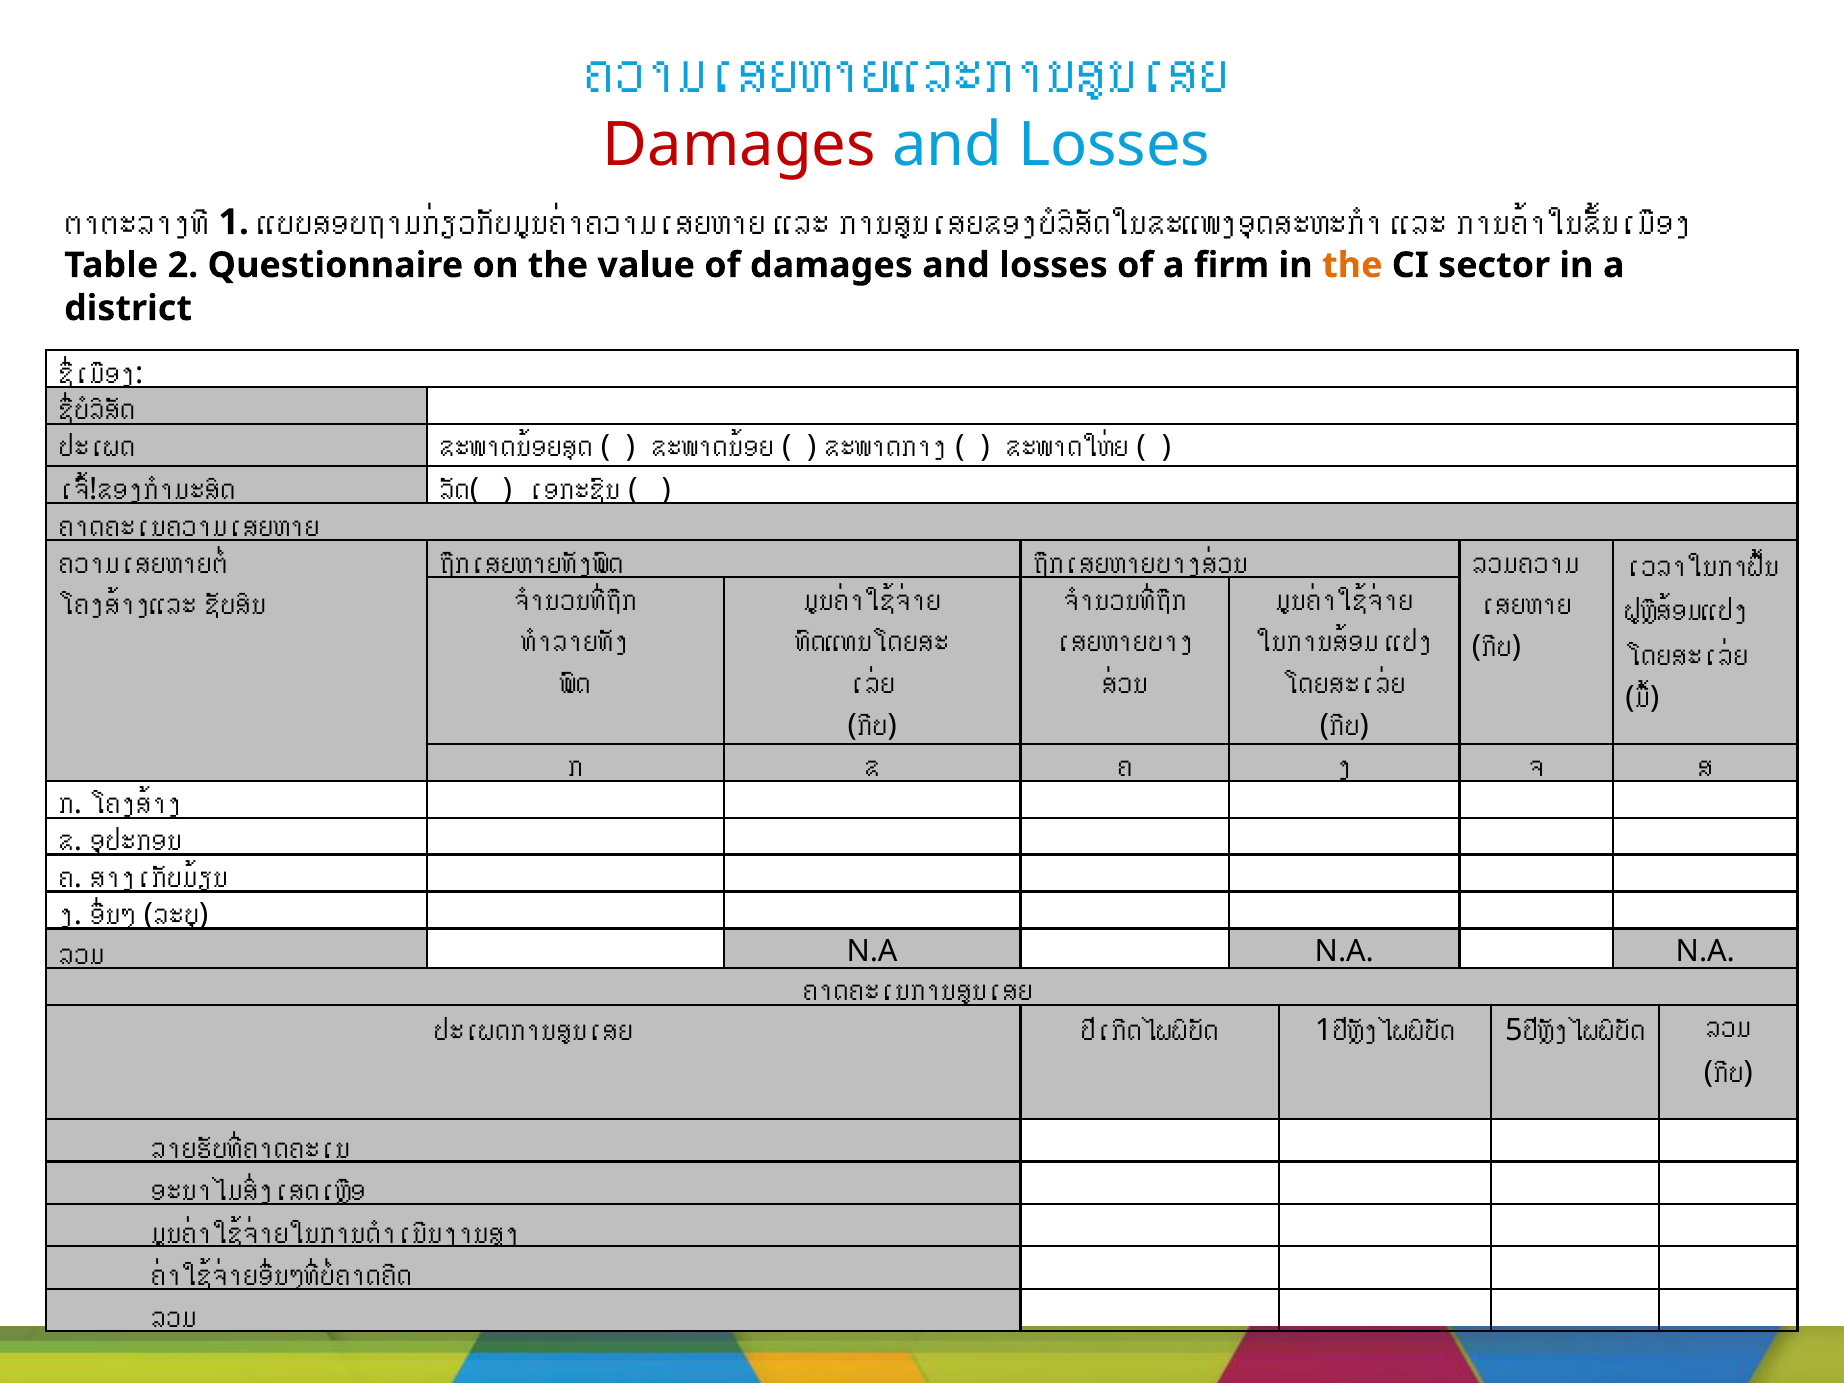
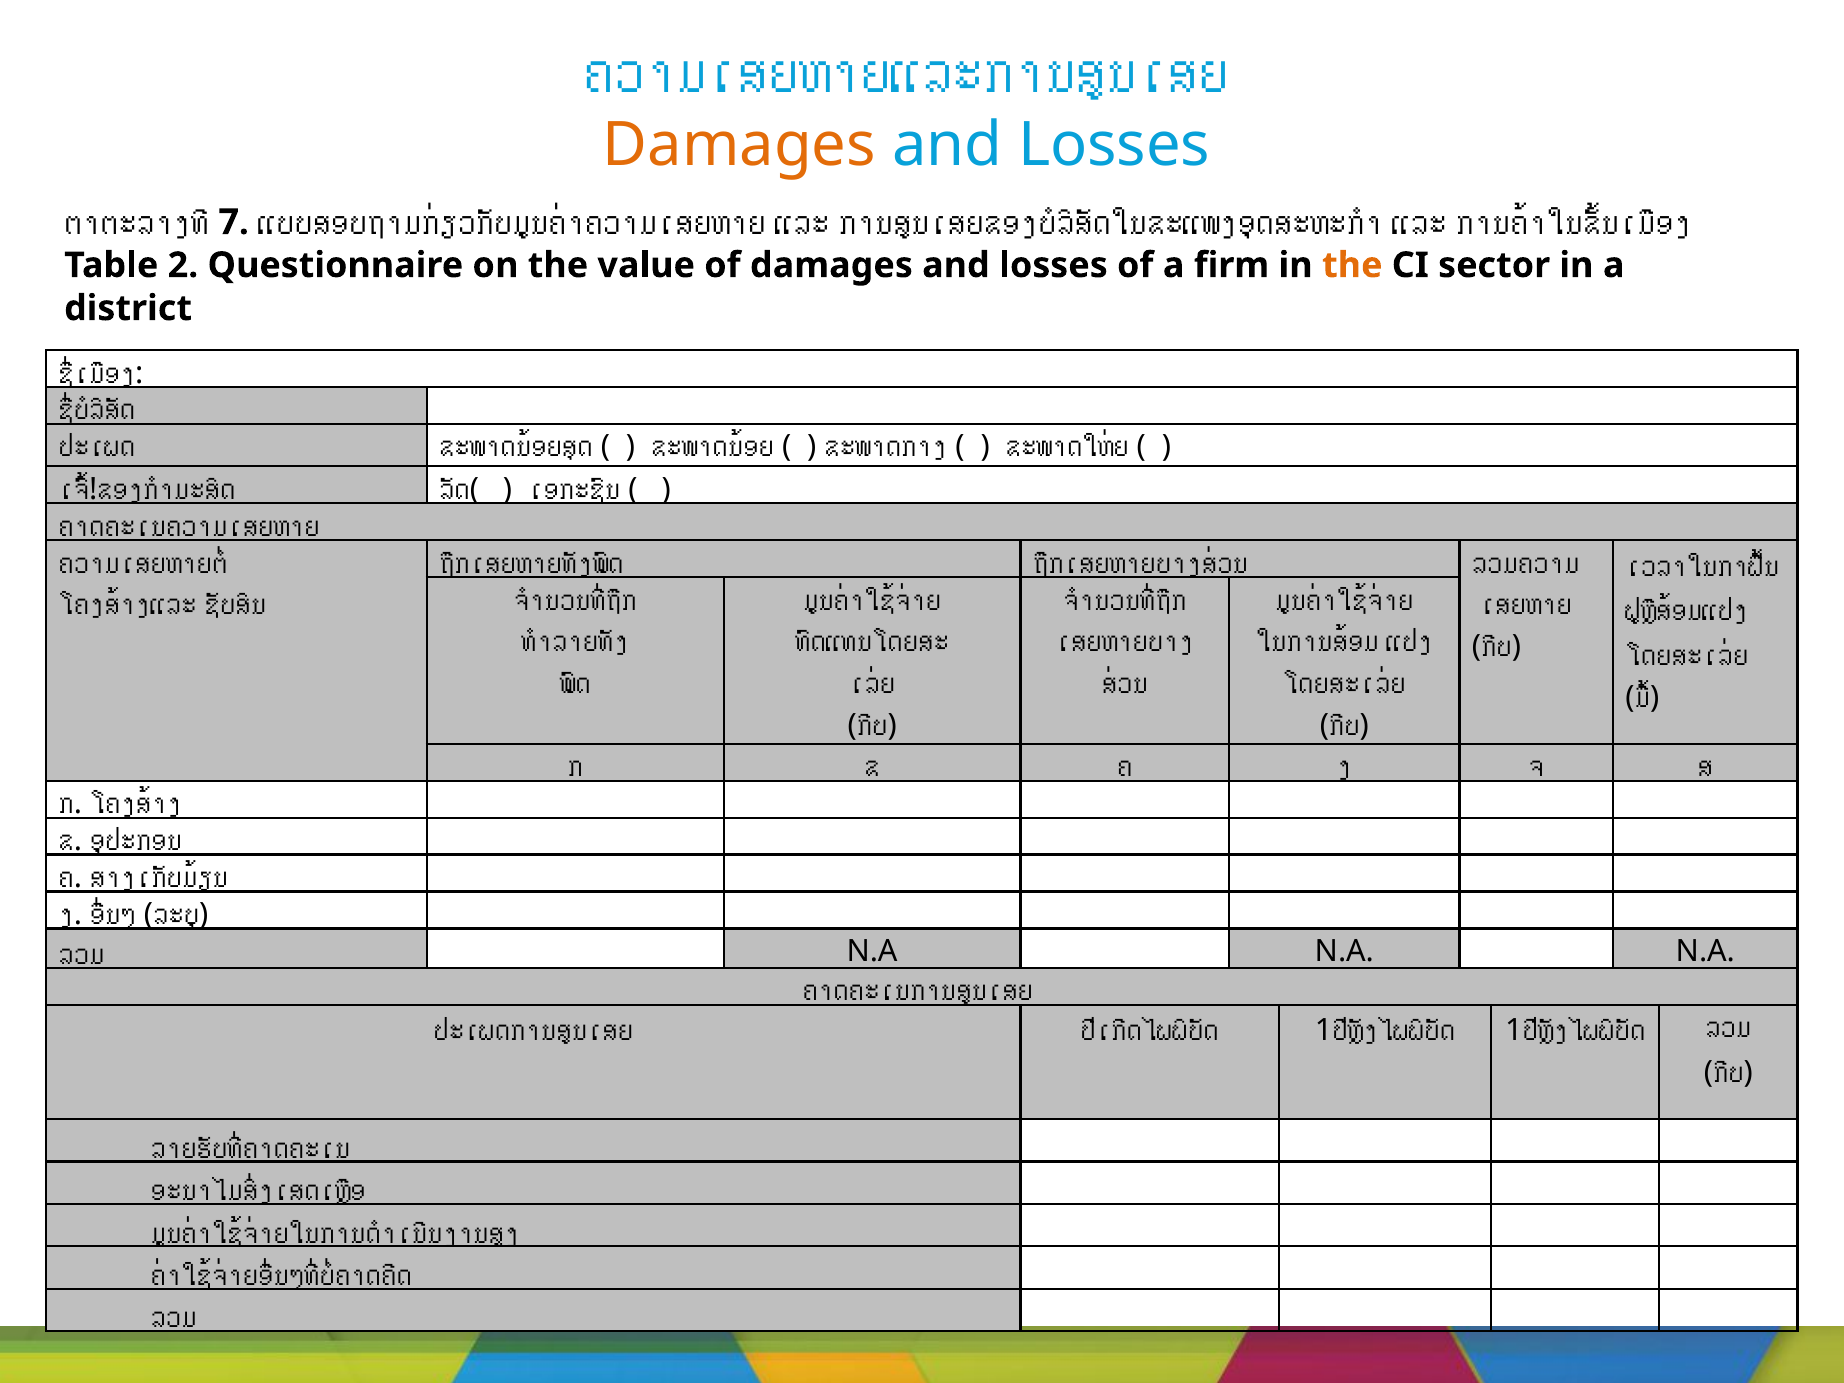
Damages colour: red -> orange (739, 146)
1: 1 -> 7 (234, 222)
5: 5 -> 1 (1514, 1031)
